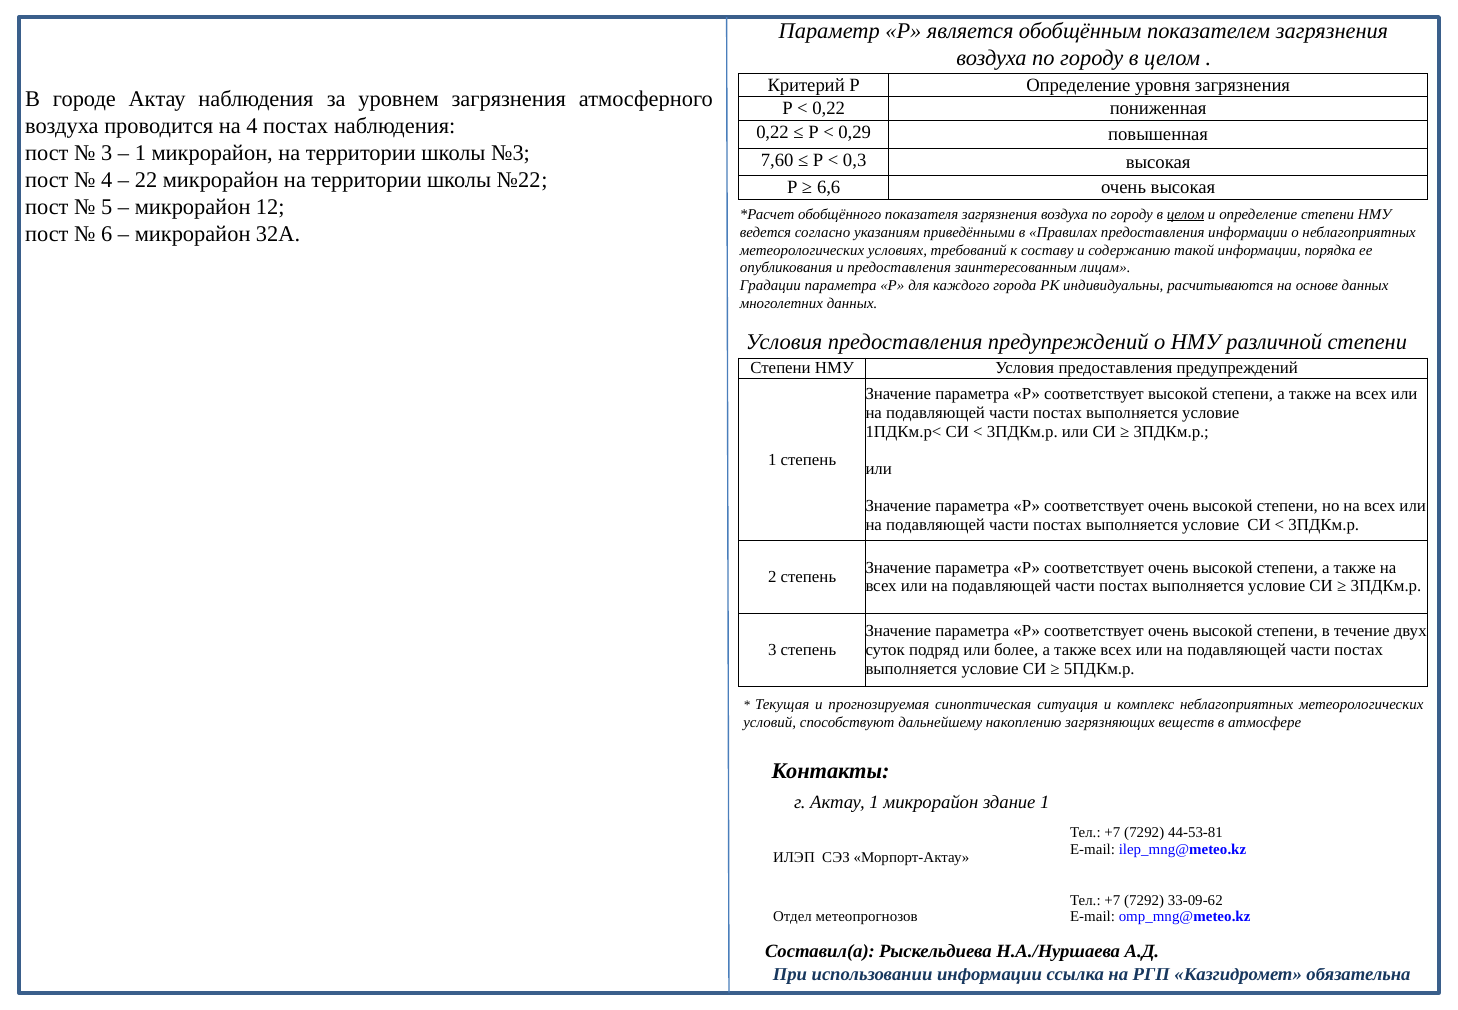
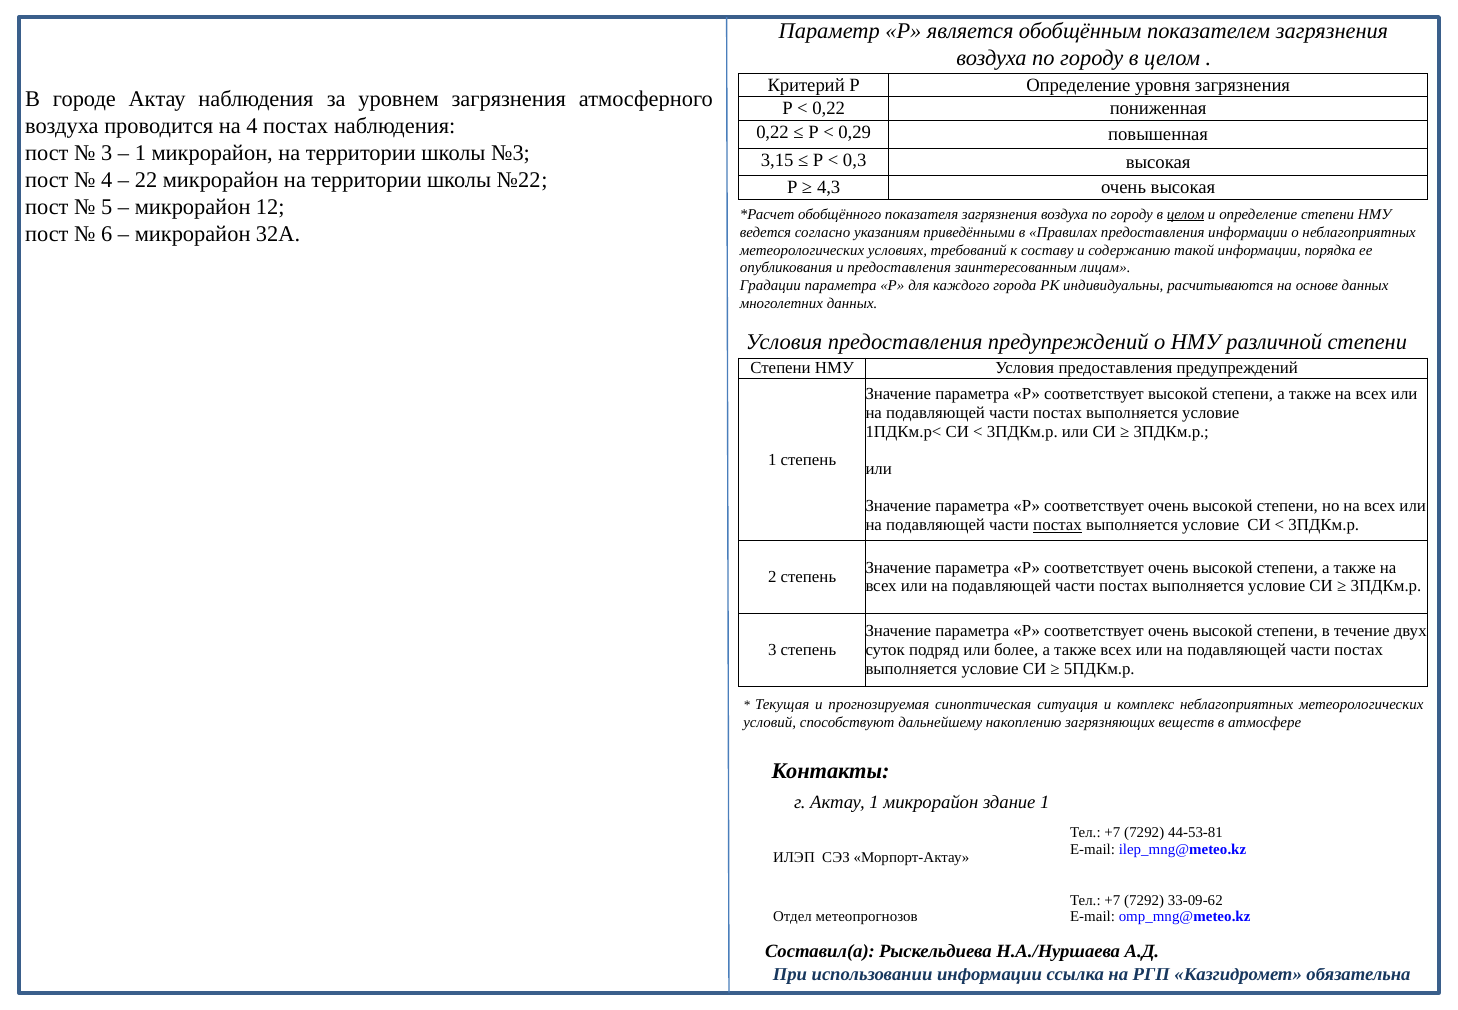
7,60: 7,60 -> 3,15 (777, 160)
6,6: 6,6 -> 4,3 (829, 187)
постах underline: none -> present (1058, 525)
